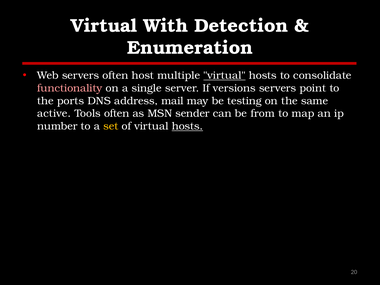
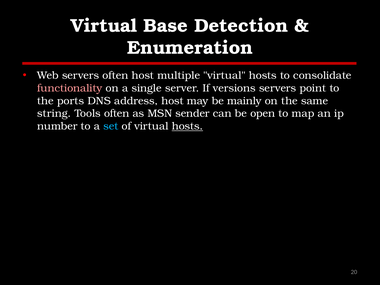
With: With -> Base (166, 26)
virtual underline: present -> none (224, 75)
address mail: mail -> host (172, 101)
testing: testing -> mainly (244, 101)
active: active -> string (54, 113)
from: from -> open (263, 113)
set colour: yellow -> light blue (111, 126)
